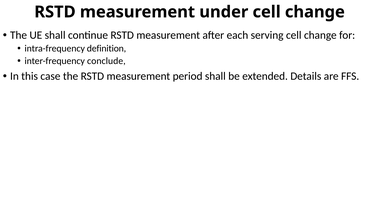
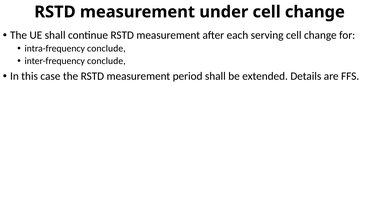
intra-frequency definition: definition -> conclude (106, 48)
